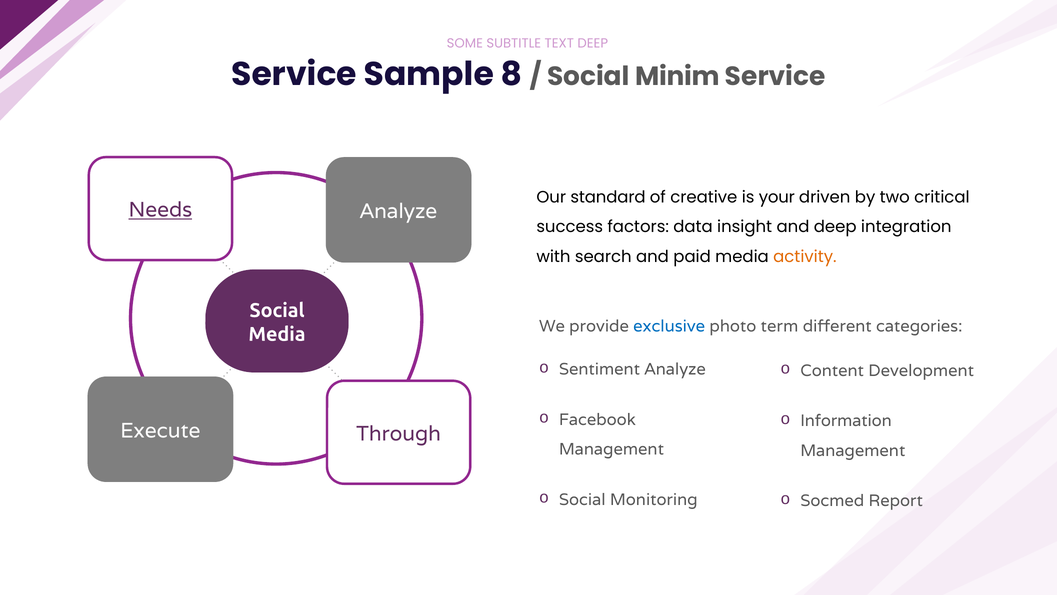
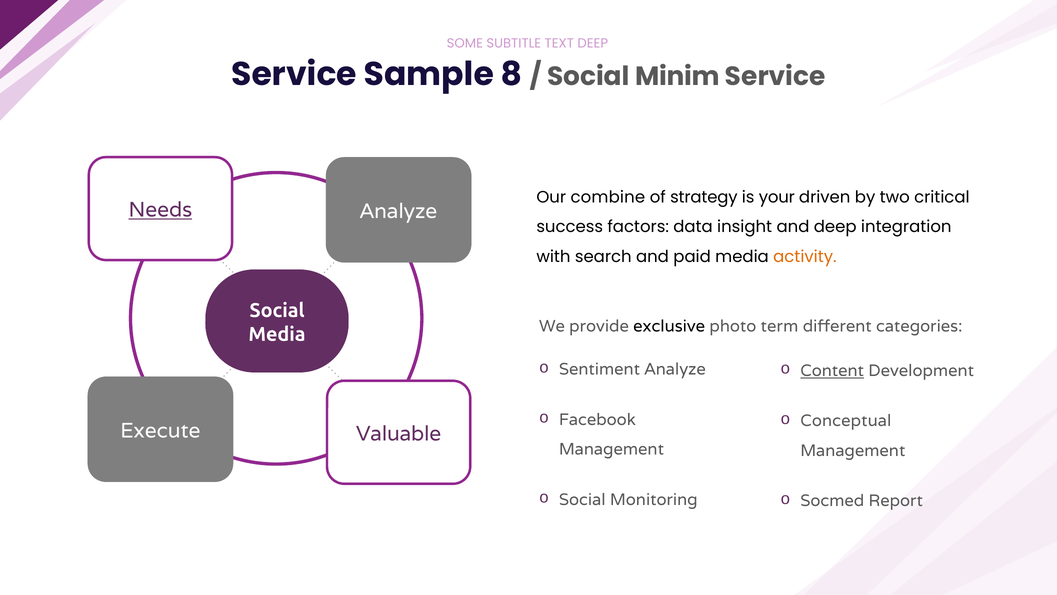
standard: standard -> combine (608, 197)
creative: creative -> strategy (704, 197)
exclusive colour: blue -> black (669, 326)
Content underline: none -> present (832, 370)
Information: Information -> Conceptual (846, 421)
Through: Through -> Valuable (399, 433)
